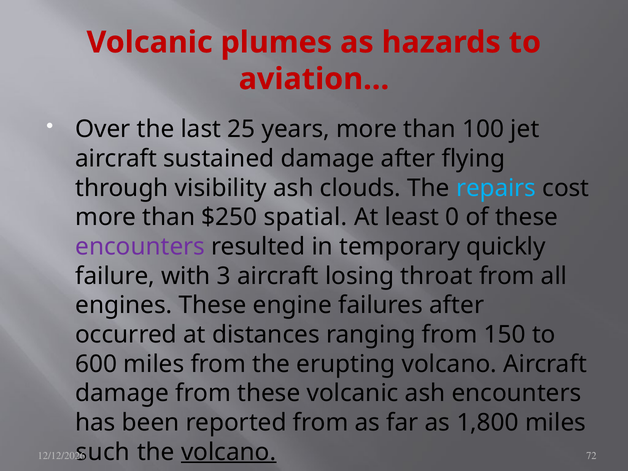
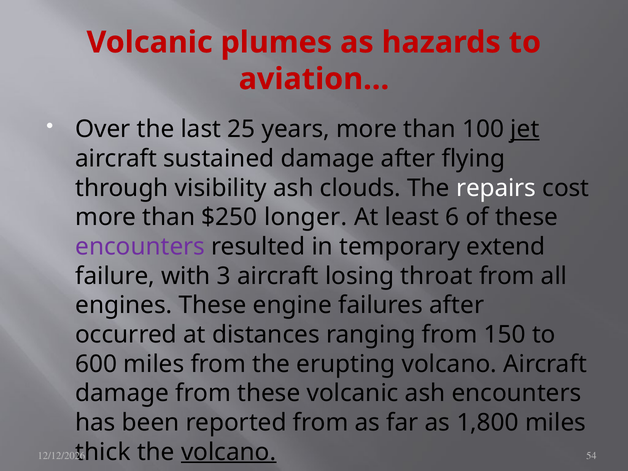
jet underline: none -> present (525, 129)
repairs colour: light blue -> white (496, 188)
spatial: spatial -> longer (306, 217)
0: 0 -> 6 (452, 217)
quickly: quickly -> extend (506, 247)
such: such -> thick (103, 452)
72: 72 -> 54 (591, 456)
